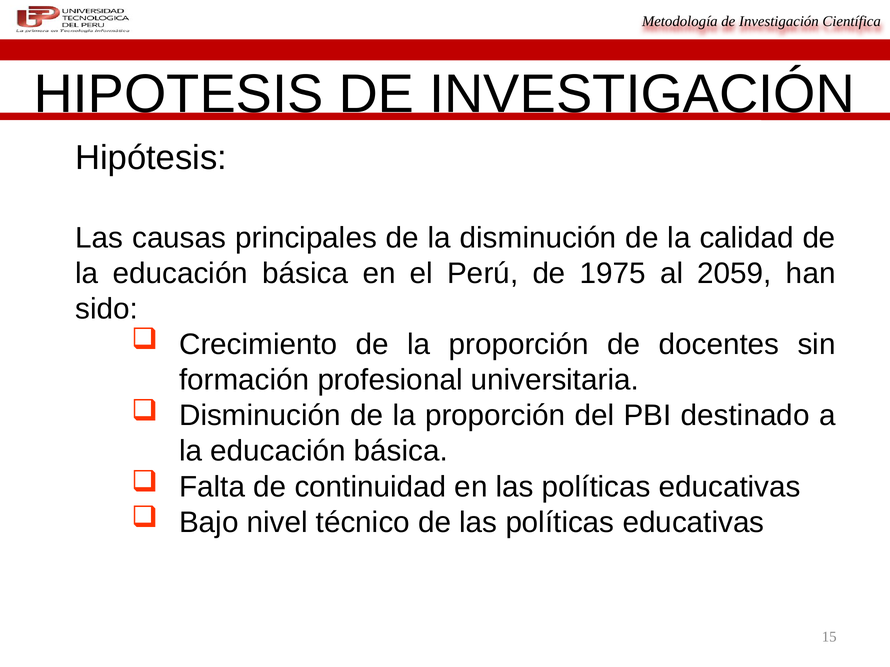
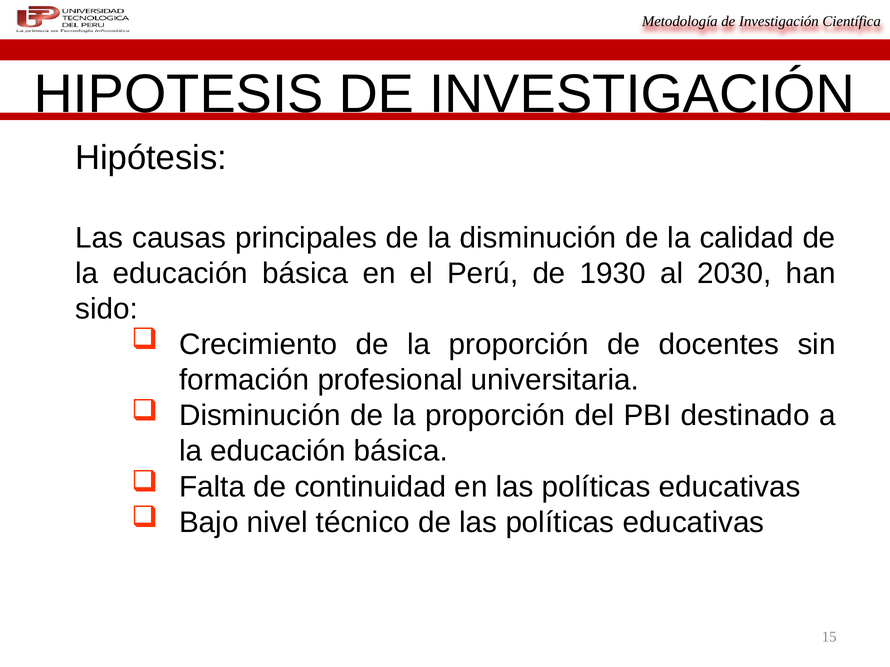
1975: 1975 -> 1930 (613, 273)
2059: 2059 -> 2030 (735, 273)
